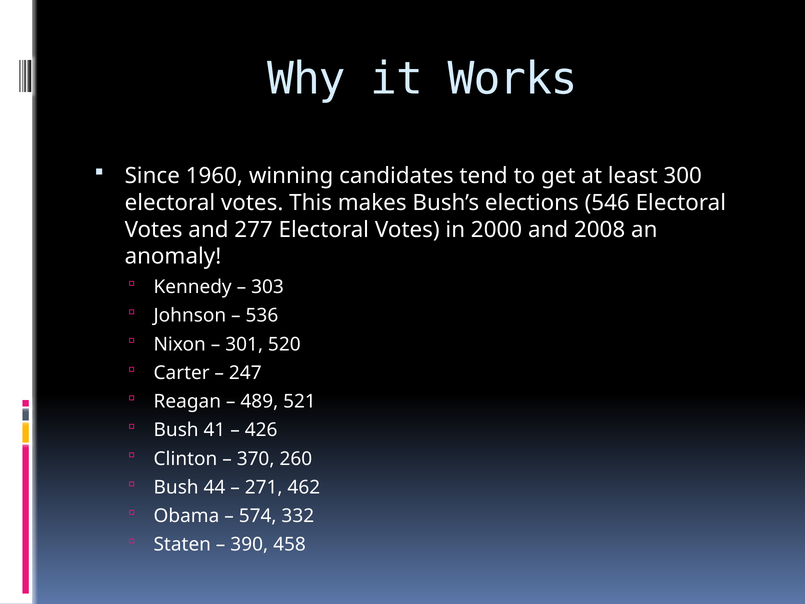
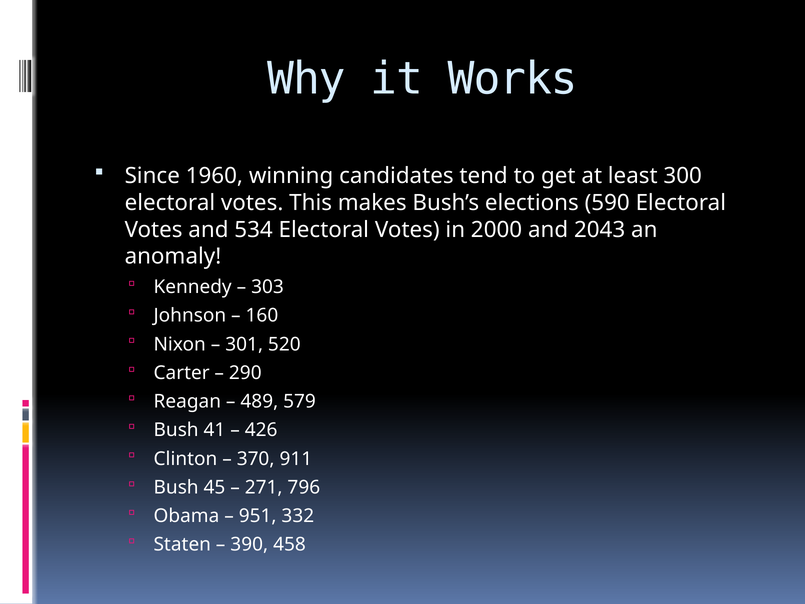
546: 546 -> 590 (607, 203)
277: 277 -> 534 (254, 230)
2008: 2008 -> 2043 (600, 230)
536: 536 -> 160 (262, 316)
247: 247 -> 290 (245, 373)
521: 521 -> 579 (300, 401)
260: 260 -> 911 (296, 459)
44: 44 -> 45 (214, 487)
462: 462 -> 796 (304, 487)
574: 574 -> 951 (258, 516)
